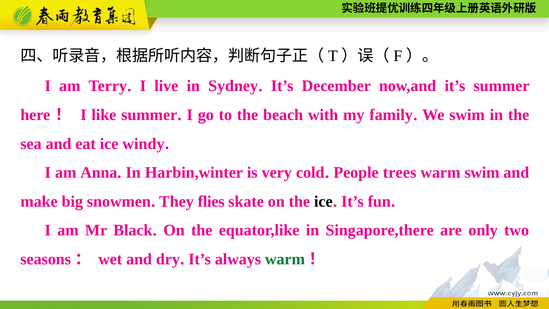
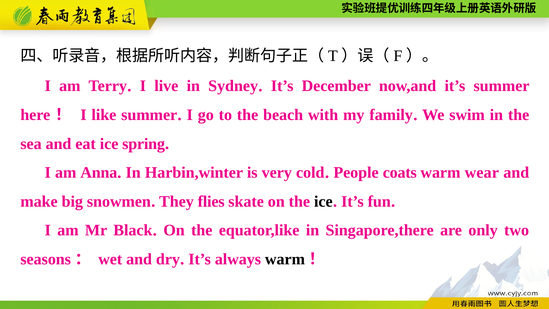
windy: windy -> spring (144, 144)
trees: trees -> coats (400, 173)
warm swim: swim -> wear (482, 173)
warm colour: green -> black (285, 259)
